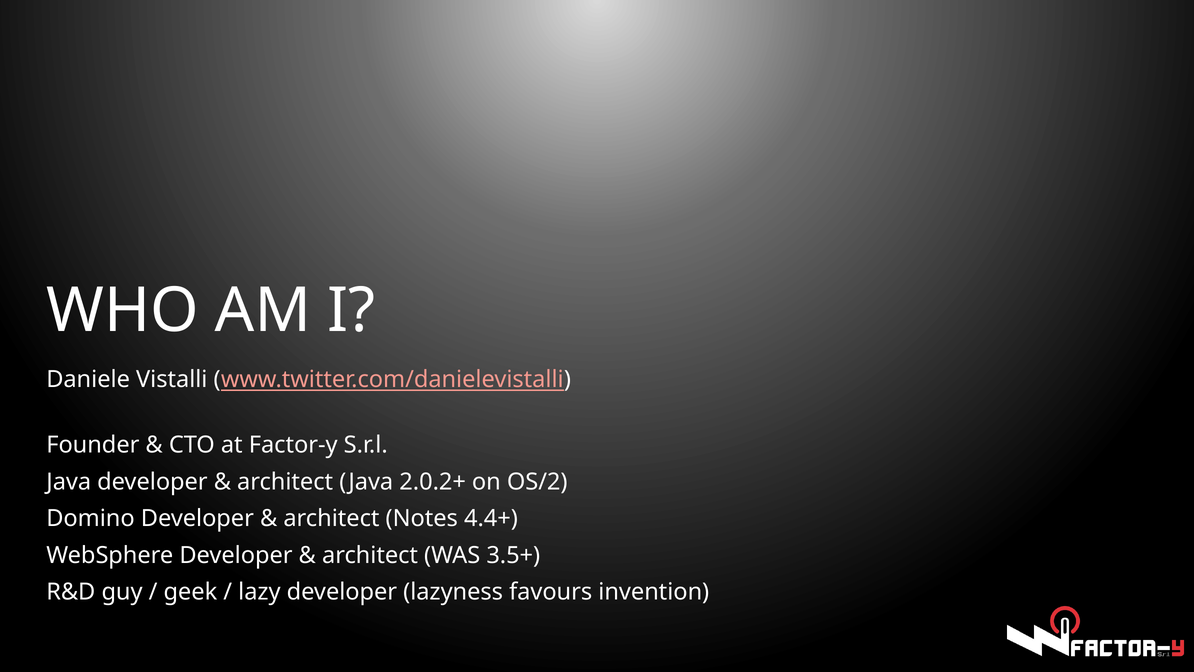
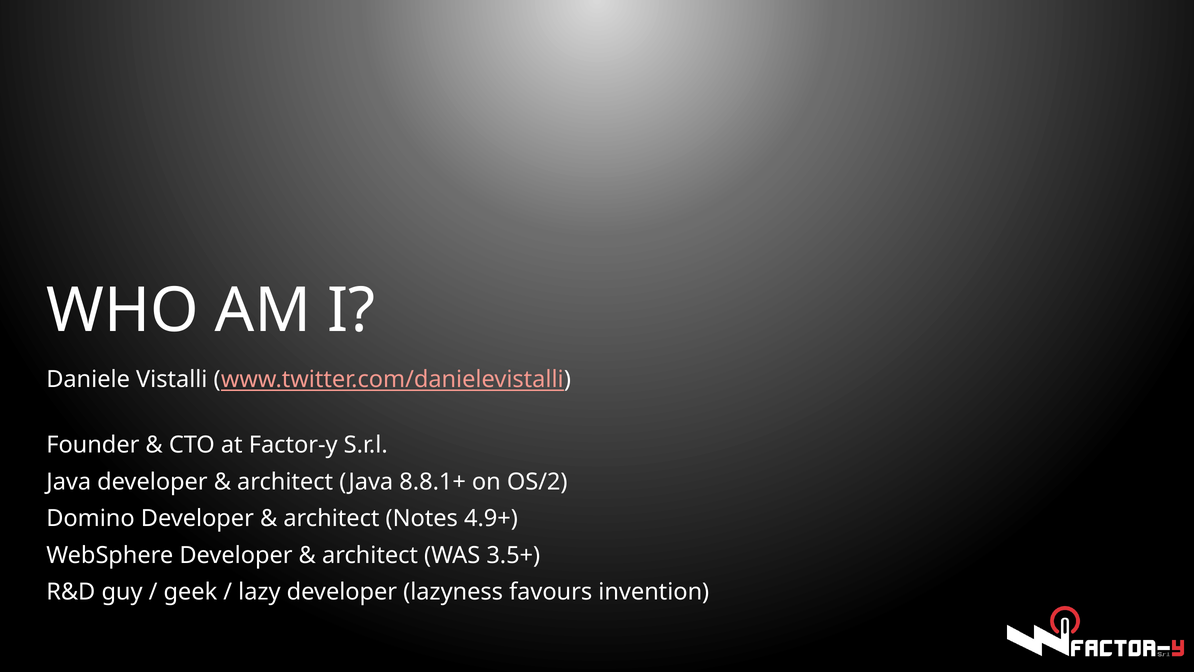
2.0.2+: 2.0.2+ -> 8.8.1+ (433, 482)
4.4+: 4.4+ -> 4.9+ (491, 518)
